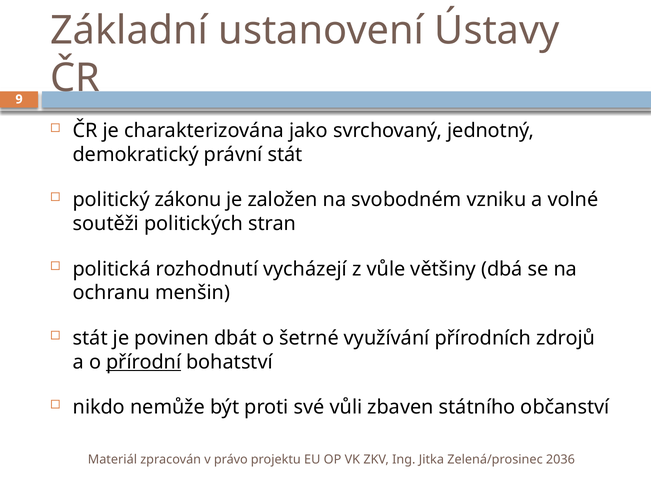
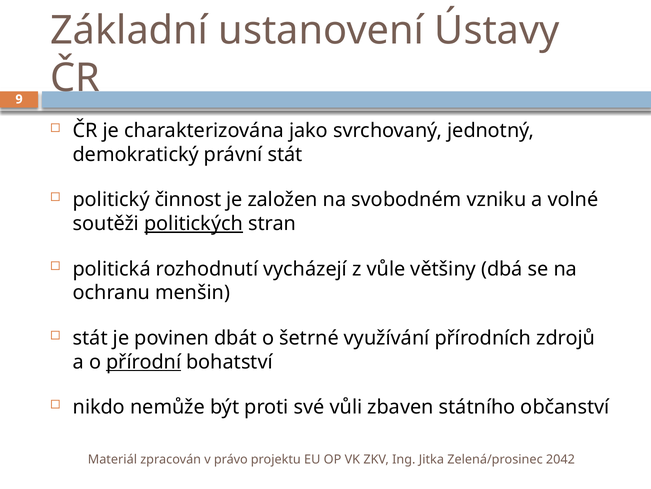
zákonu: zákonu -> činnost (188, 200)
politických underline: none -> present (194, 223)
2036: 2036 -> 2042 (560, 459)
